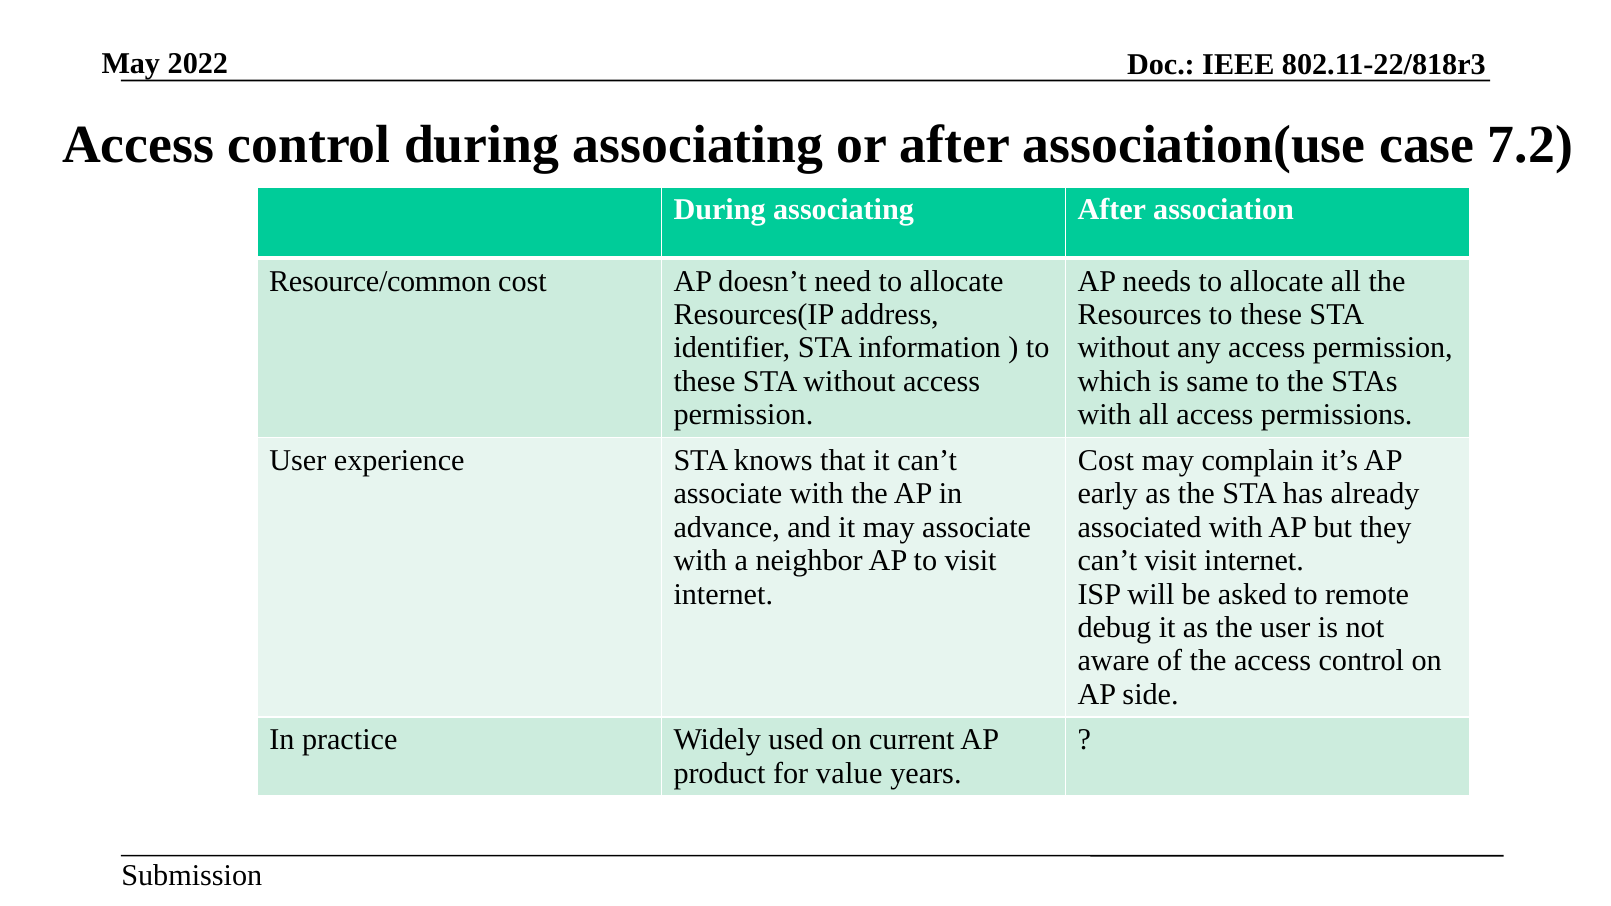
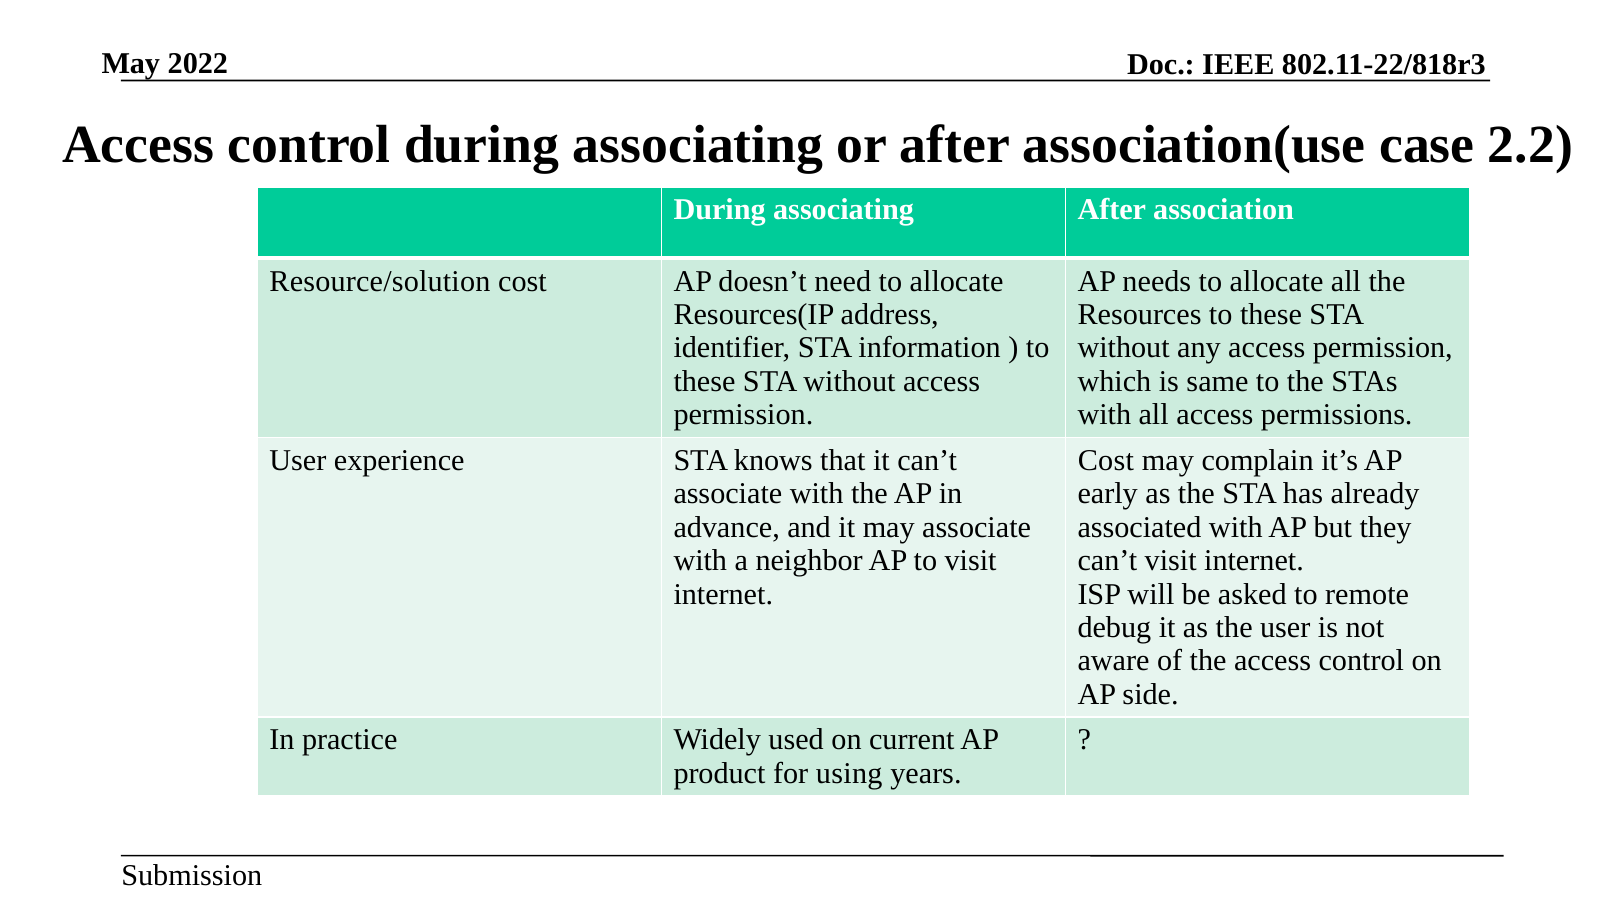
7.2: 7.2 -> 2.2 (1530, 145)
Resource/common: Resource/common -> Resource/solution (380, 281)
value: value -> using (849, 774)
